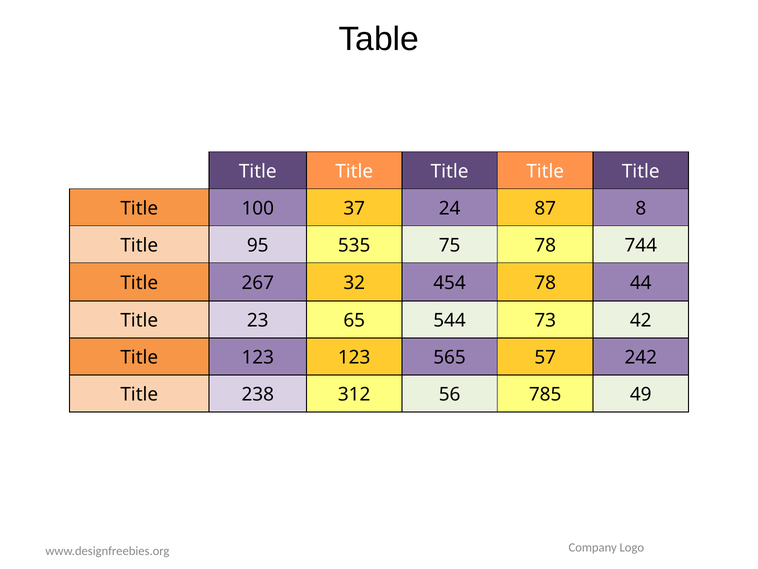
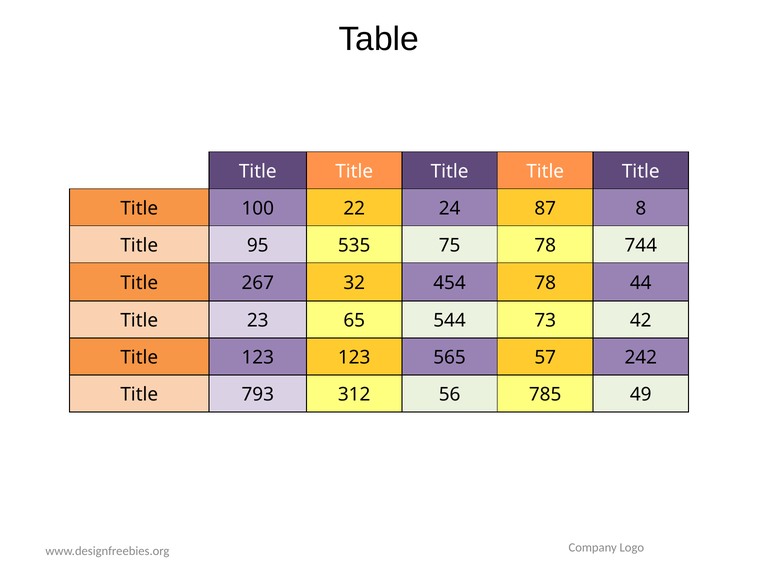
37: 37 -> 22 (354, 208)
238: 238 -> 793 (258, 394)
